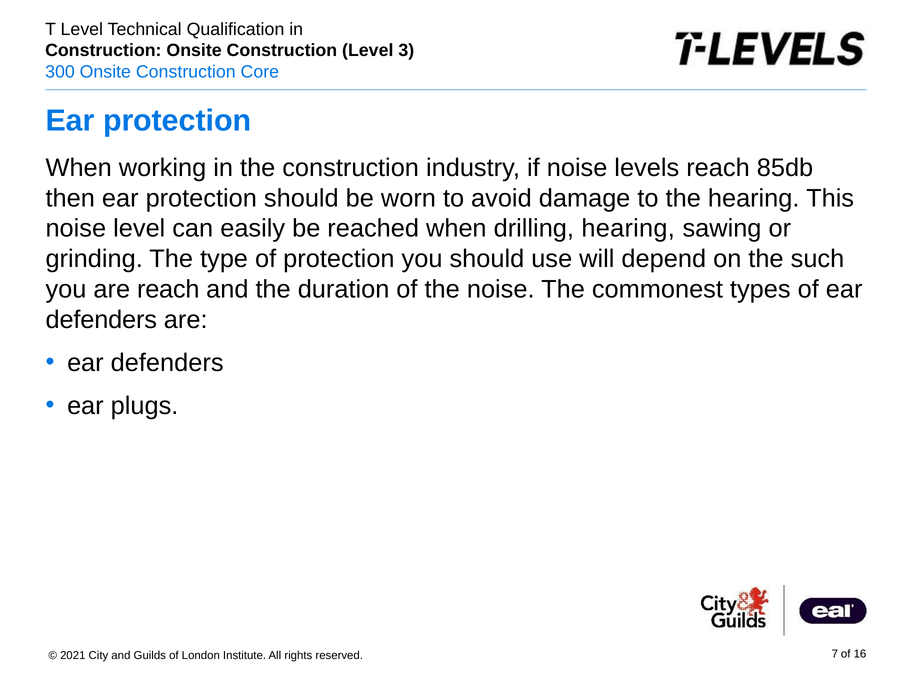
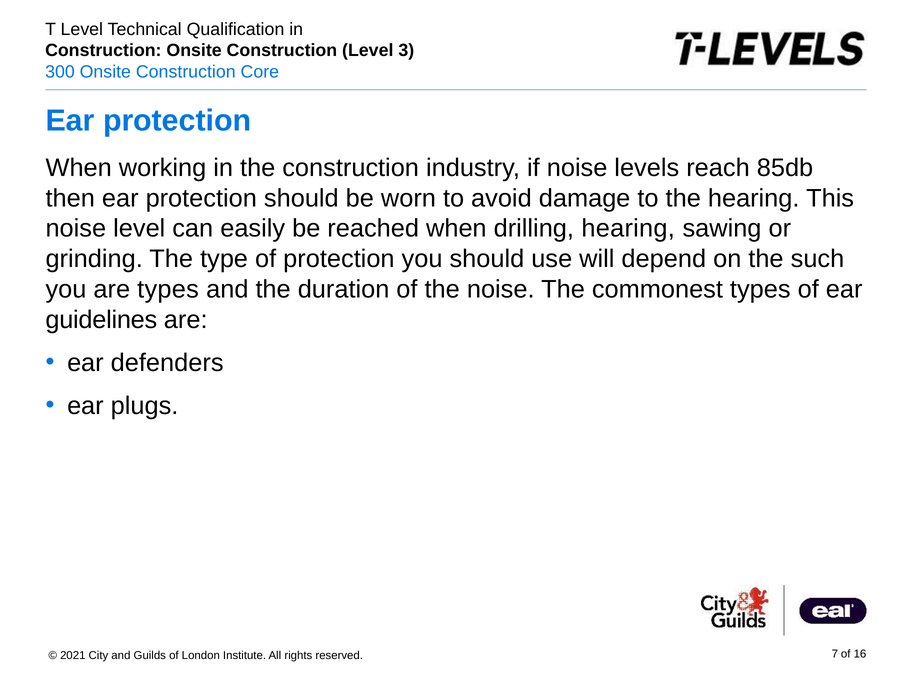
are reach: reach -> types (168, 289)
defenders: defenders -> guidelines (101, 320)
